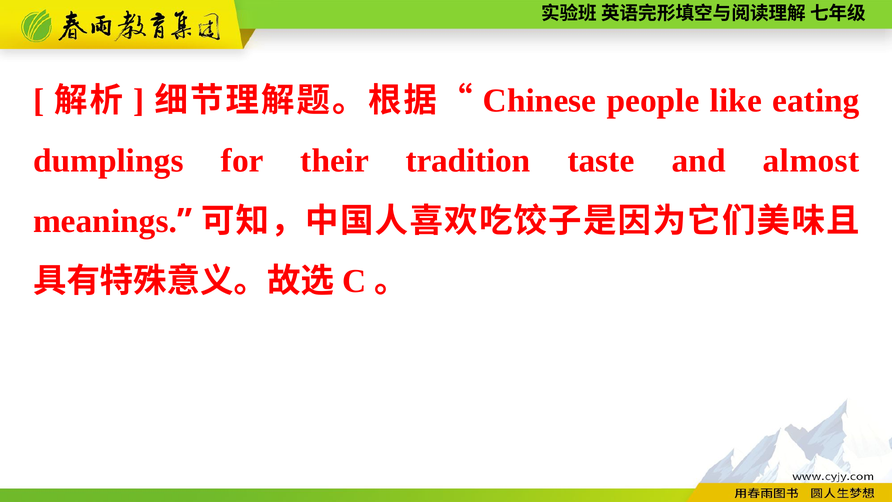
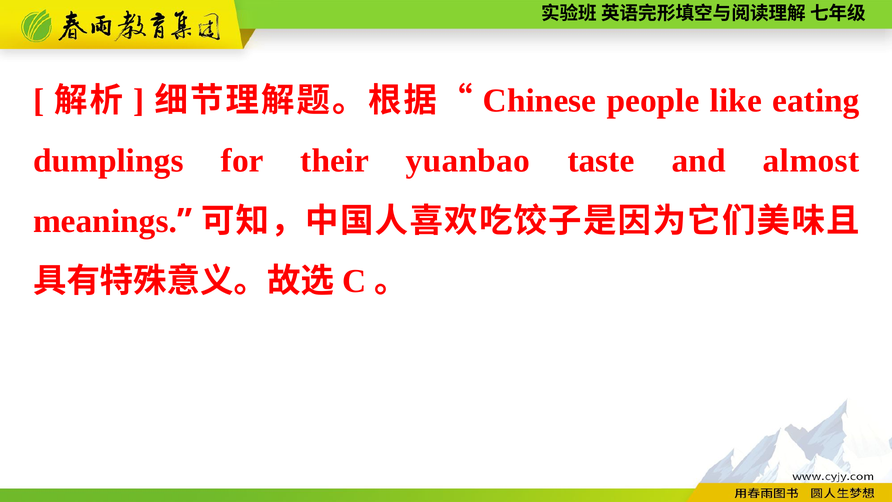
tradition: tradition -> yuanbao (468, 161)
